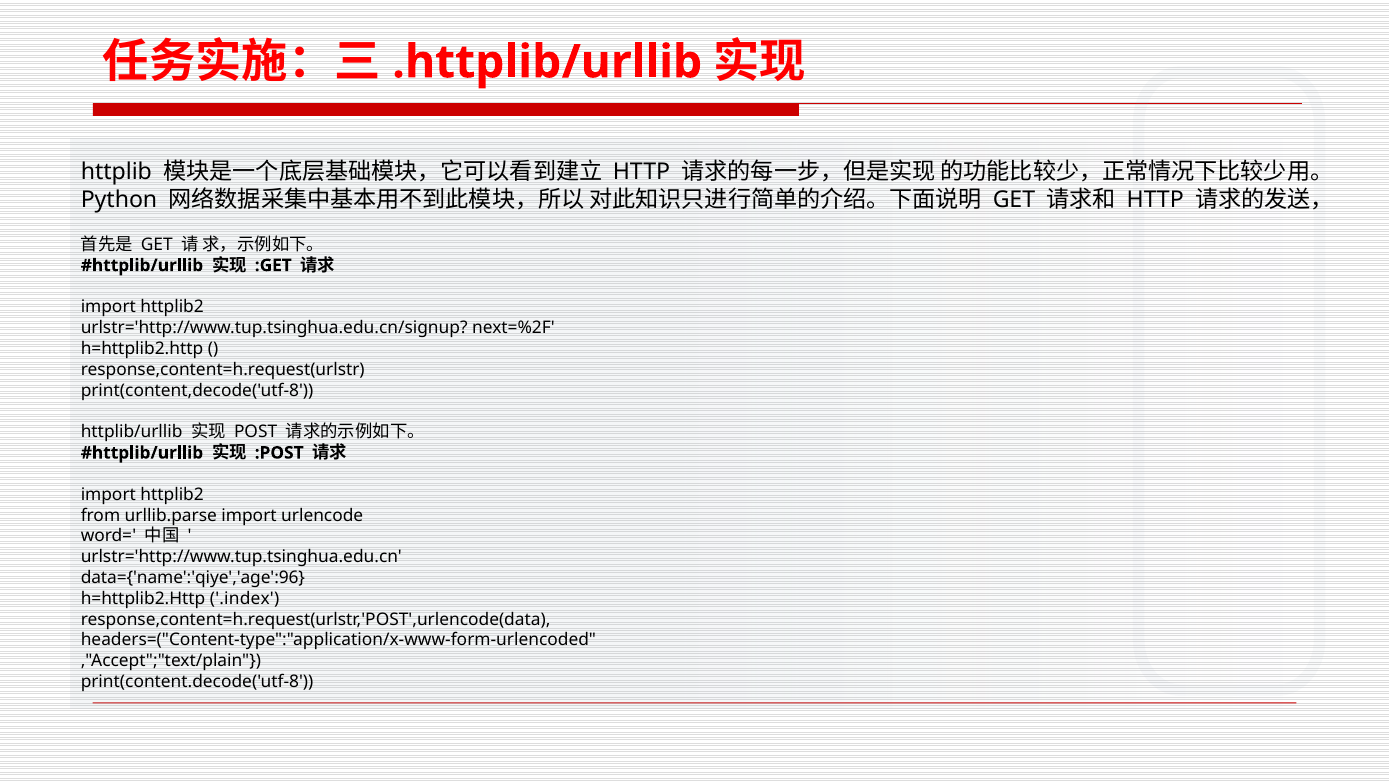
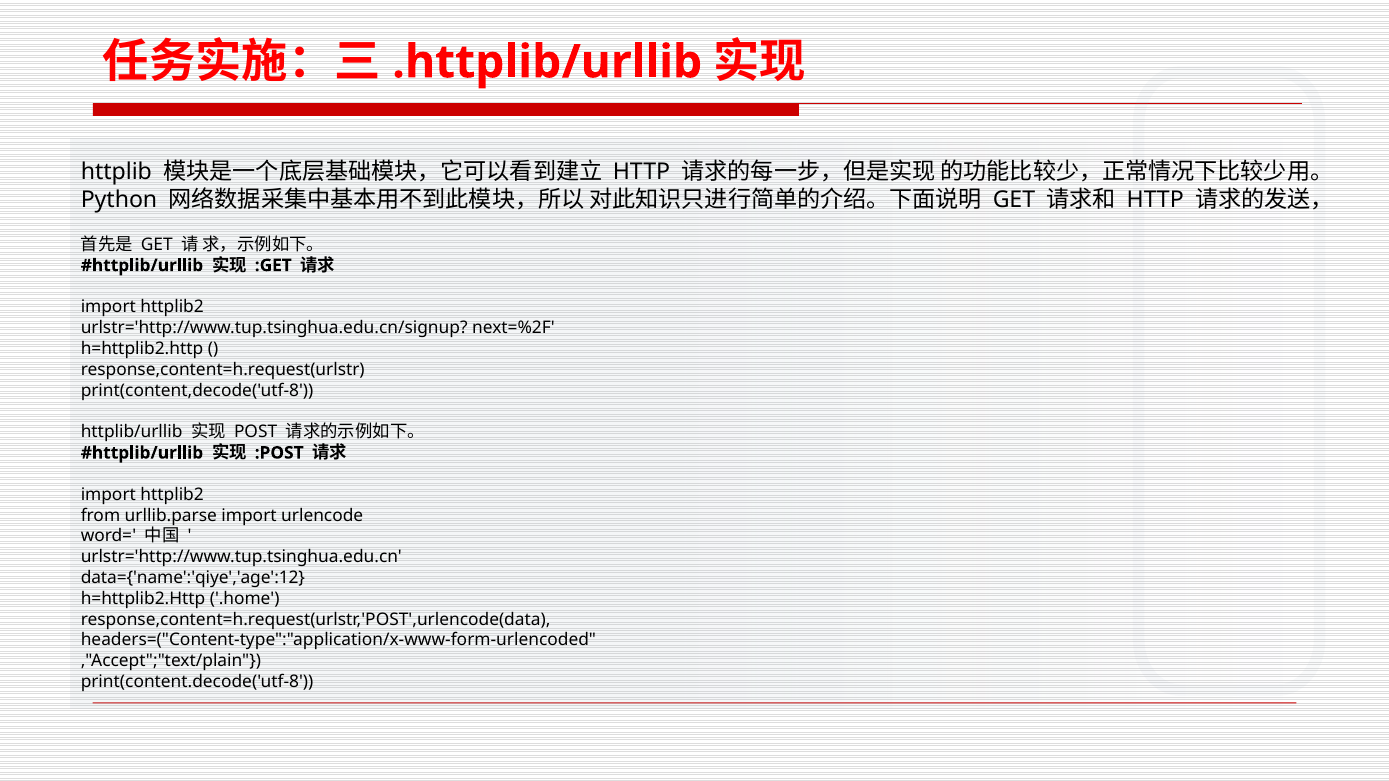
data={'name':'qiye','age':96: data={'name':'qiye','age':96 -> data={'name':'qiye','age':12 (193, 578)
.index: .index -> .home (245, 599)
